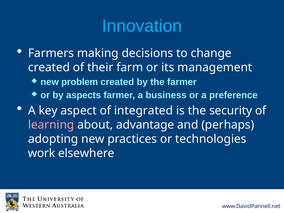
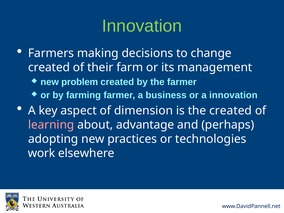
Innovation colour: light blue -> light green (142, 26)
aspects: aspects -> farming (84, 95)
a preference: preference -> innovation (233, 95)
integrated: integrated -> dimension (144, 111)
the security: security -> created (231, 111)
